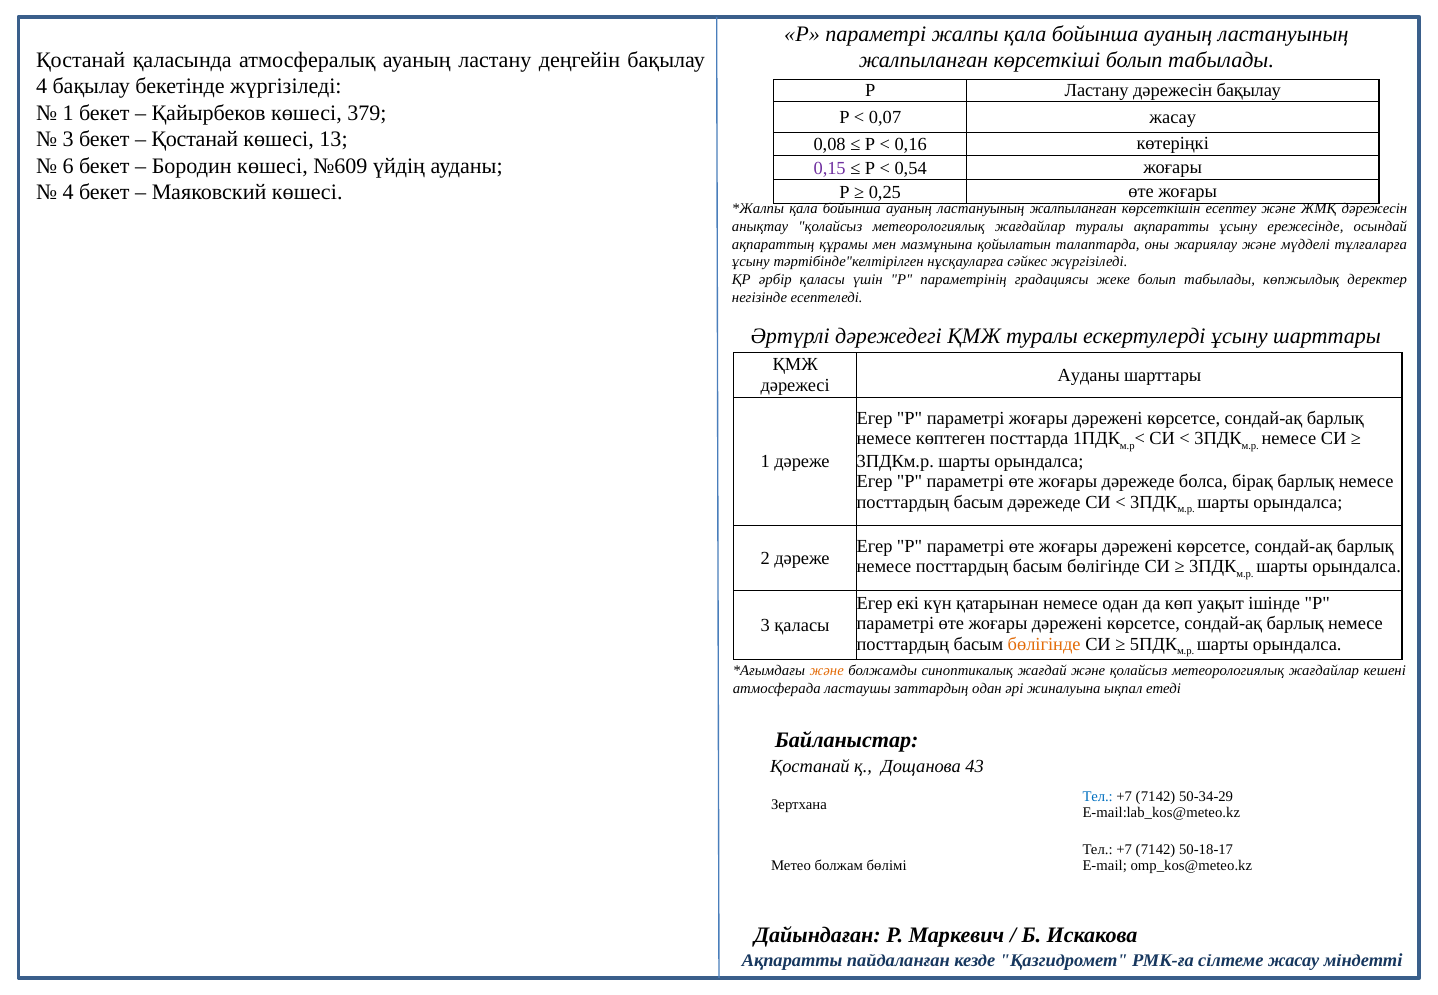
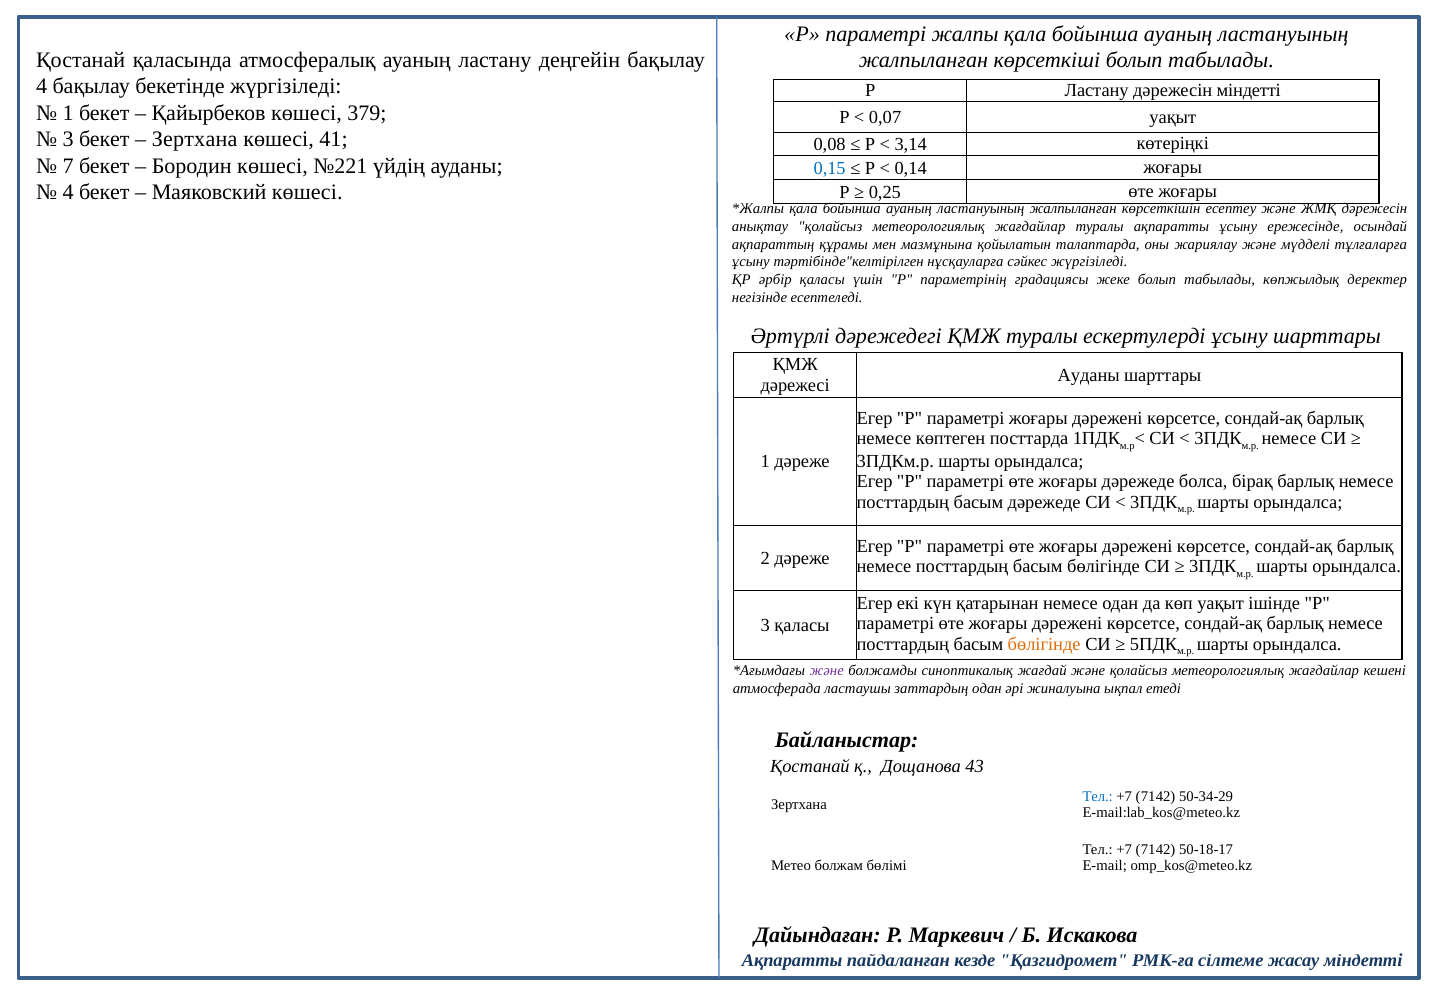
дәрежесін бақылау: бақылау -> міндетті (1249, 91)
0,07 жасау: жасау -> уақыт (1173, 117)
Қостанай: Қостанай -> Зертхана (195, 139)
13: 13 -> 41 (334, 139)
0,16: 0,16 -> 3,14 (911, 145)
6: 6 -> 7 (68, 166)
№609: №609 -> №221 (340, 166)
0,15 colour: purple -> blue (830, 168)
0,54: 0,54 -> 0,14 (911, 168)
және colour: orange -> purple (827, 671)
